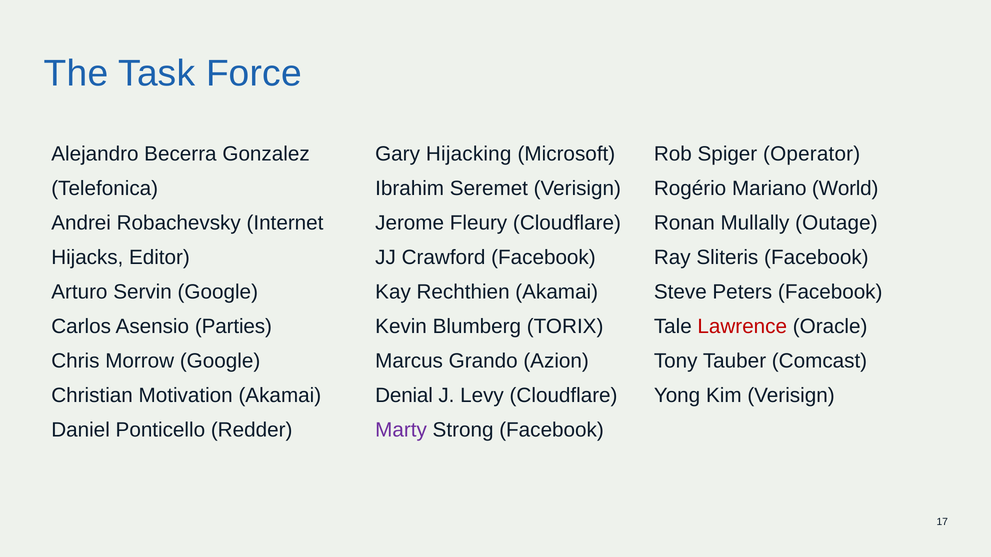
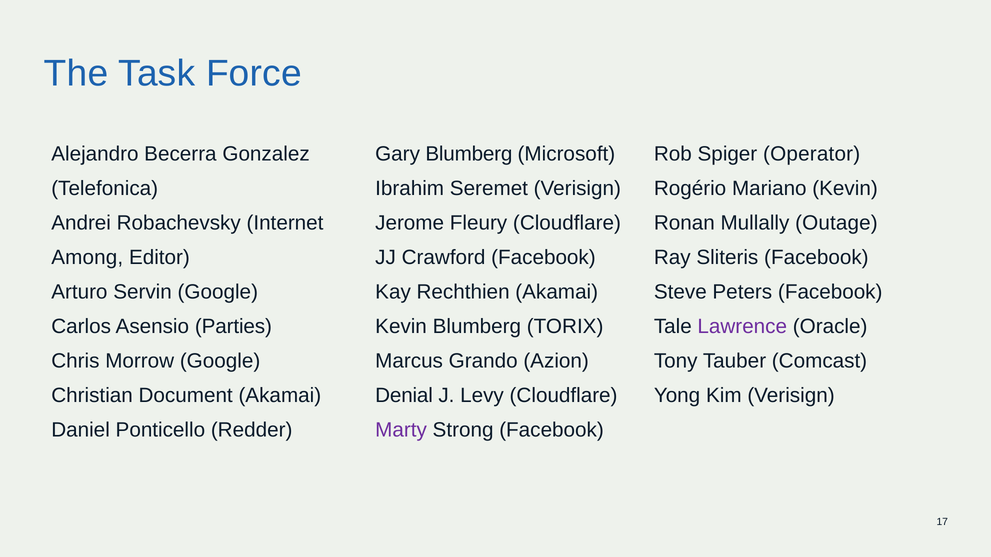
Gary Hijacking: Hijacking -> Blumberg (469, 154)
Mariano World: World -> Kevin (845, 189)
Hijacks: Hijacks -> Among (87, 258)
Lawrence colour: red -> purple (742, 327)
Motivation: Motivation -> Document (186, 396)
